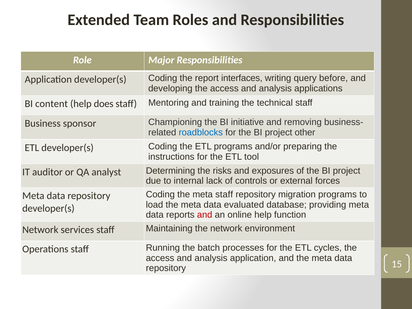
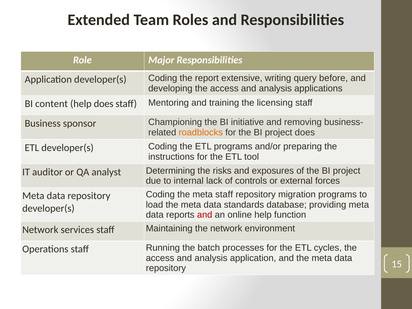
interfaces: interfaces -> extensive (242, 78)
technical: technical -> licensing (275, 103)
roadblocks colour: blue -> orange (201, 132)
project other: other -> does (305, 132)
evaluated: evaluated -> standards (244, 205)
